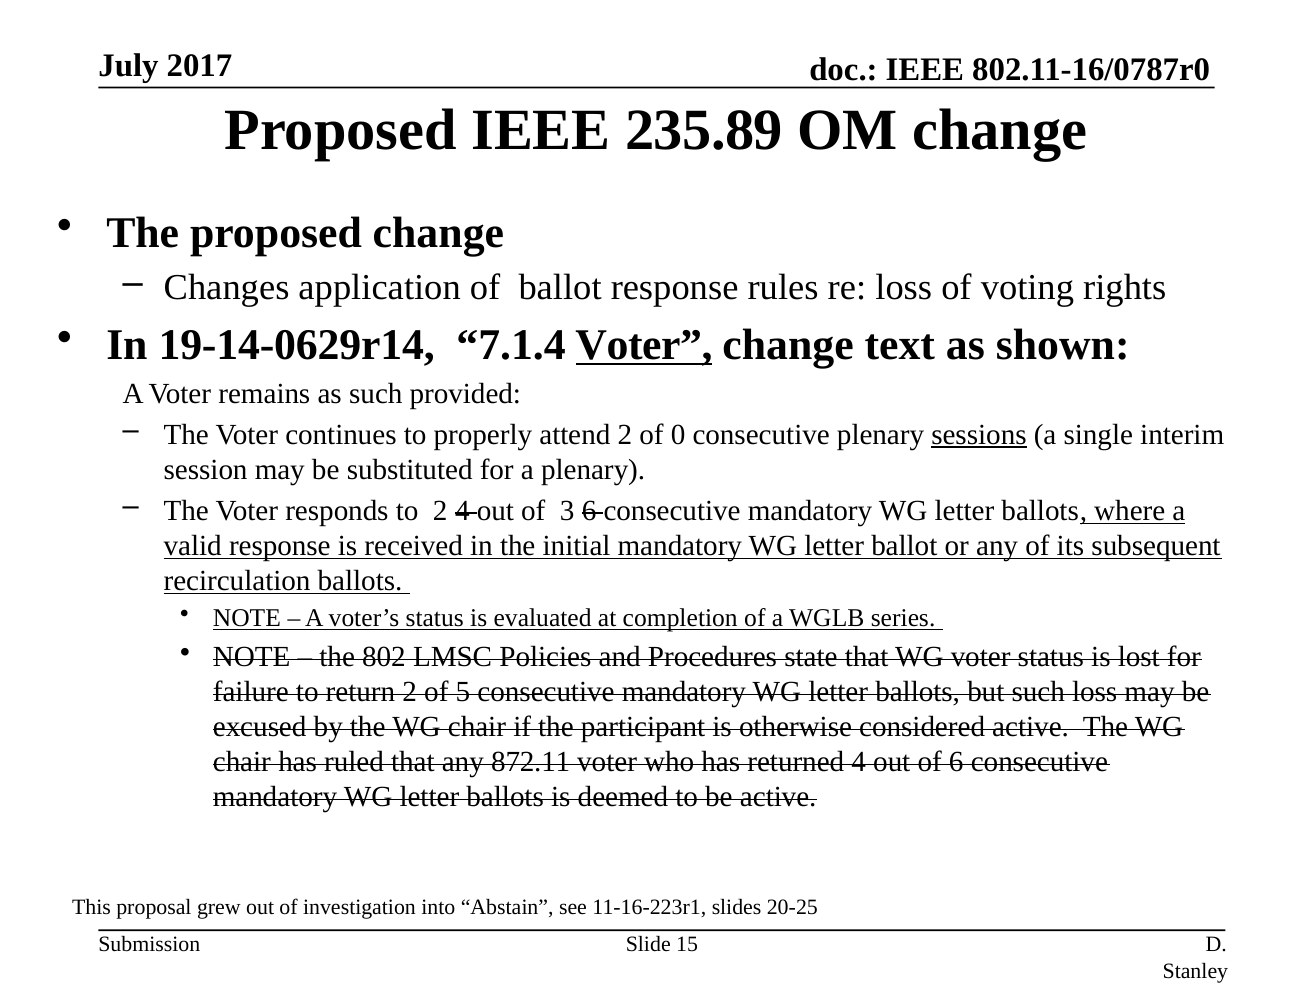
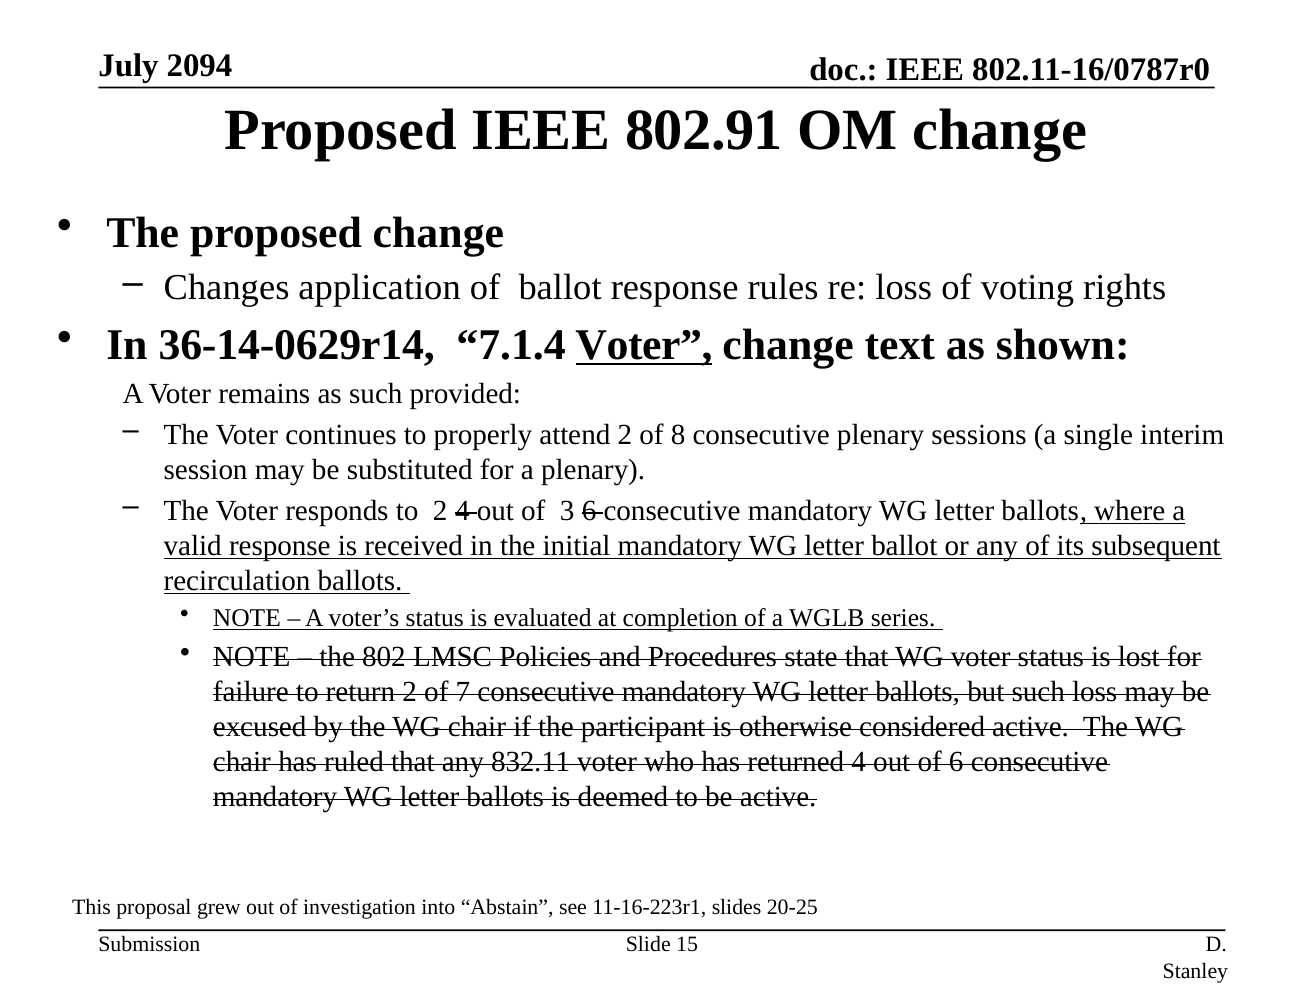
2017: 2017 -> 2094 (199, 66)
235.89: 235.89 -> 802.91 (704, 130)
19-14-0629r14: 19-14-0629r14 -> 36-14-0629r14 (297, 345)
0: 0 -> 8 (678, 435)
sessions underline: present -> none (979, 435)
5: 5 -> 7 (463, 692)
872.11: 872.11 -> 832.11 (531, 762)
